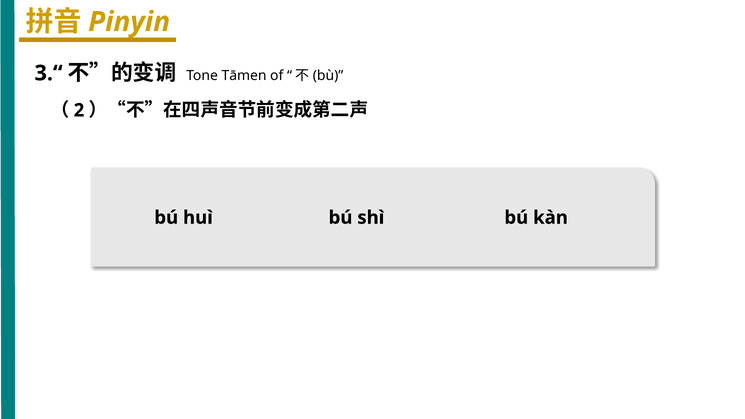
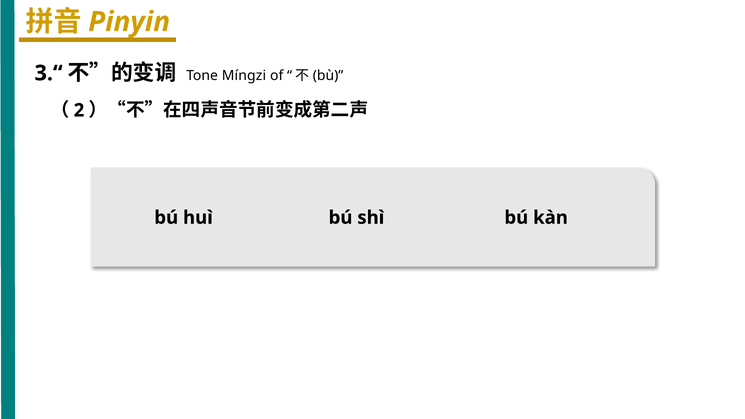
Tāmen: Tāmen -> Mínɡzi (244, 76)
